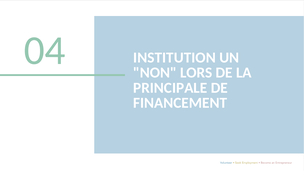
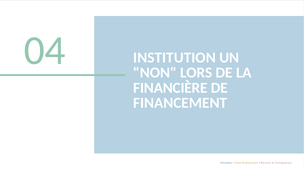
PRINCIPALE: PRINCIPALE -> FINANCIÈRE (170, 88)
